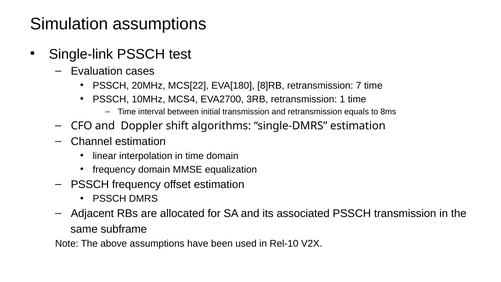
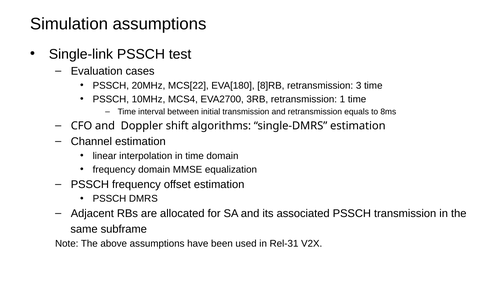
7: 7 -> 3 (359, 86)
Rel-10: Rel-10 -> Rel-31 (284, 243)
